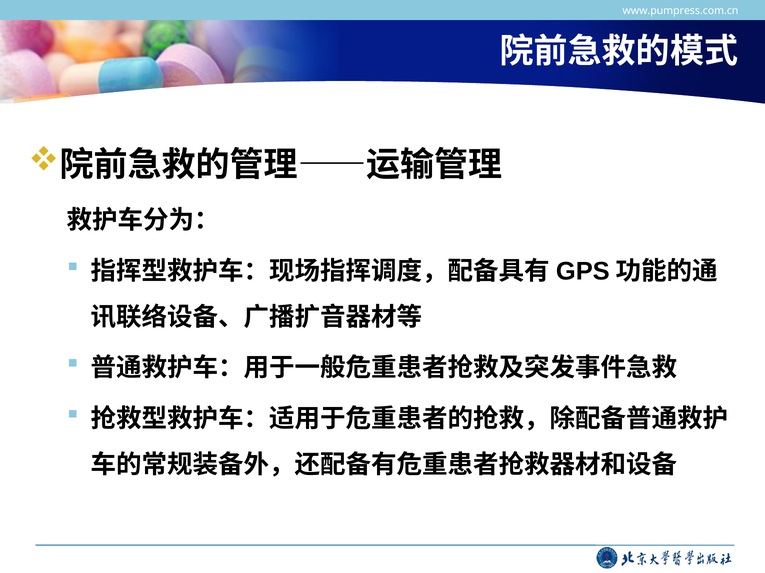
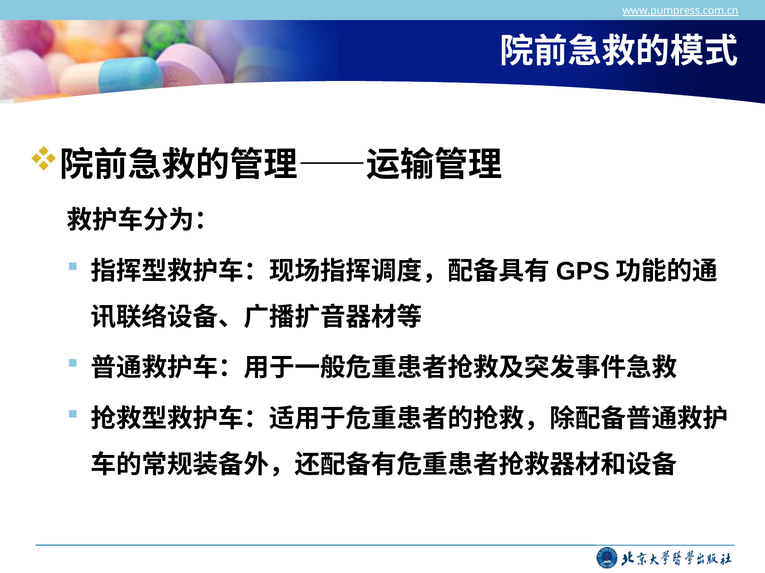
www.pumpress.com.cn underline: none -> present (680, 11)
